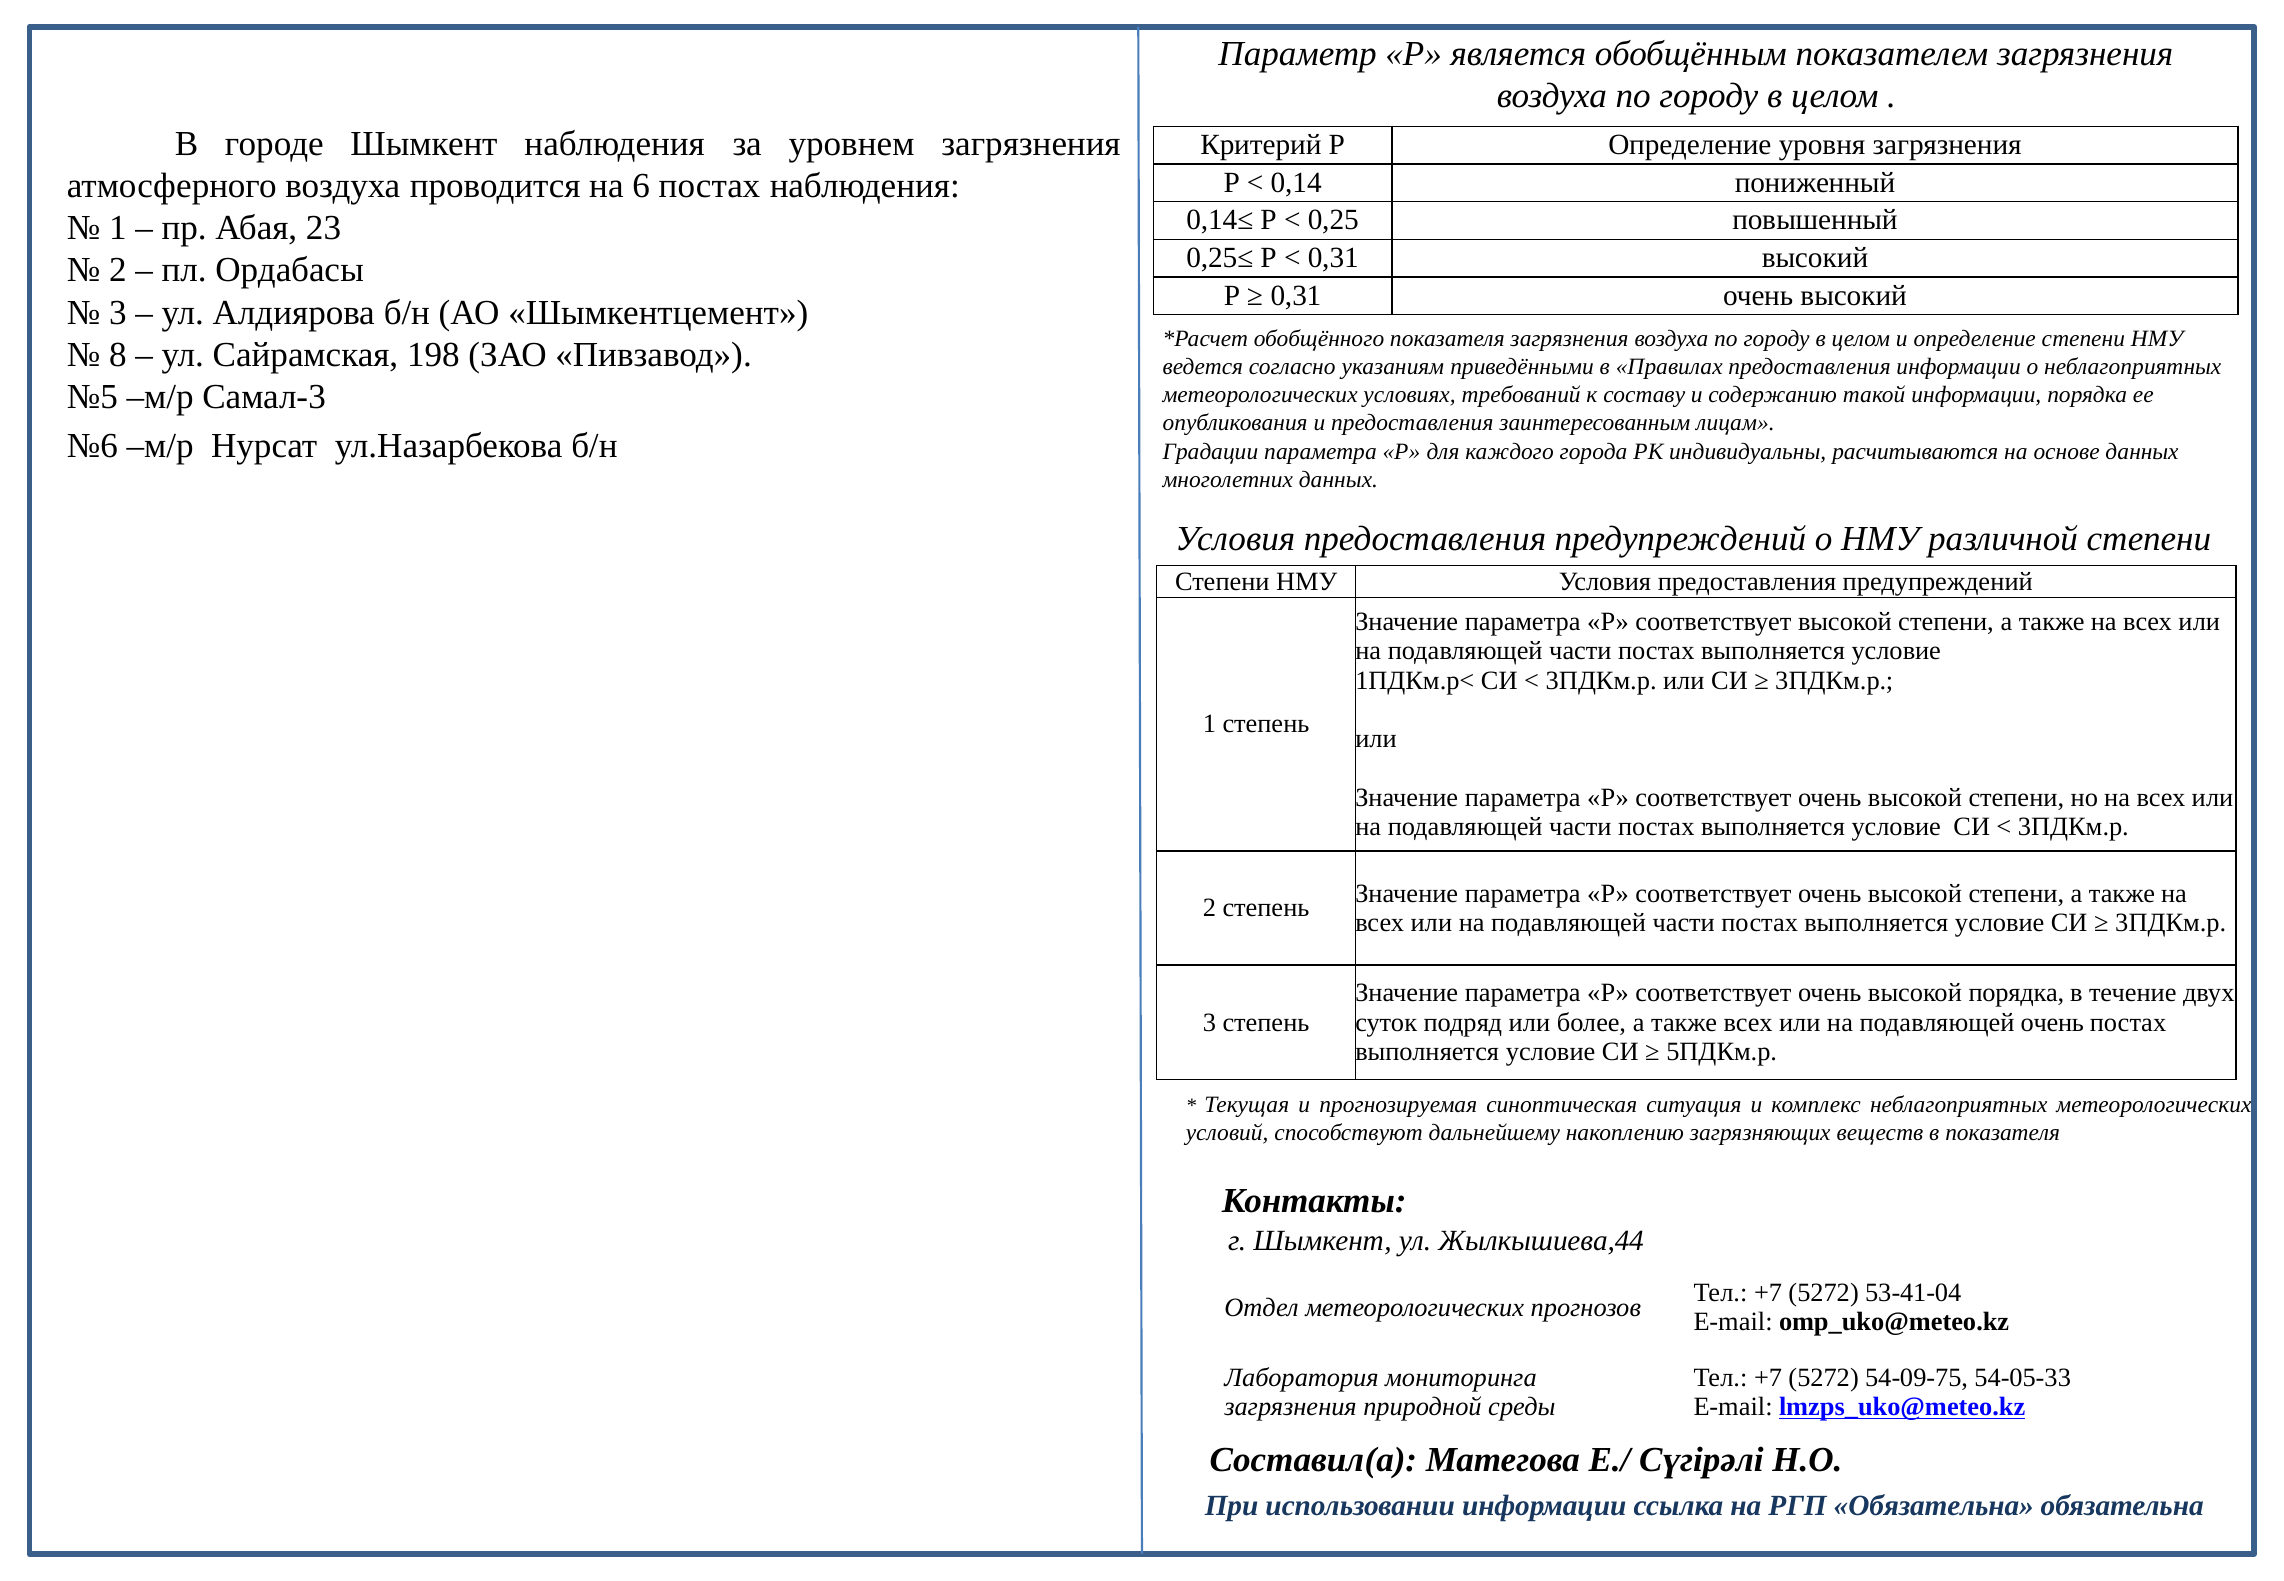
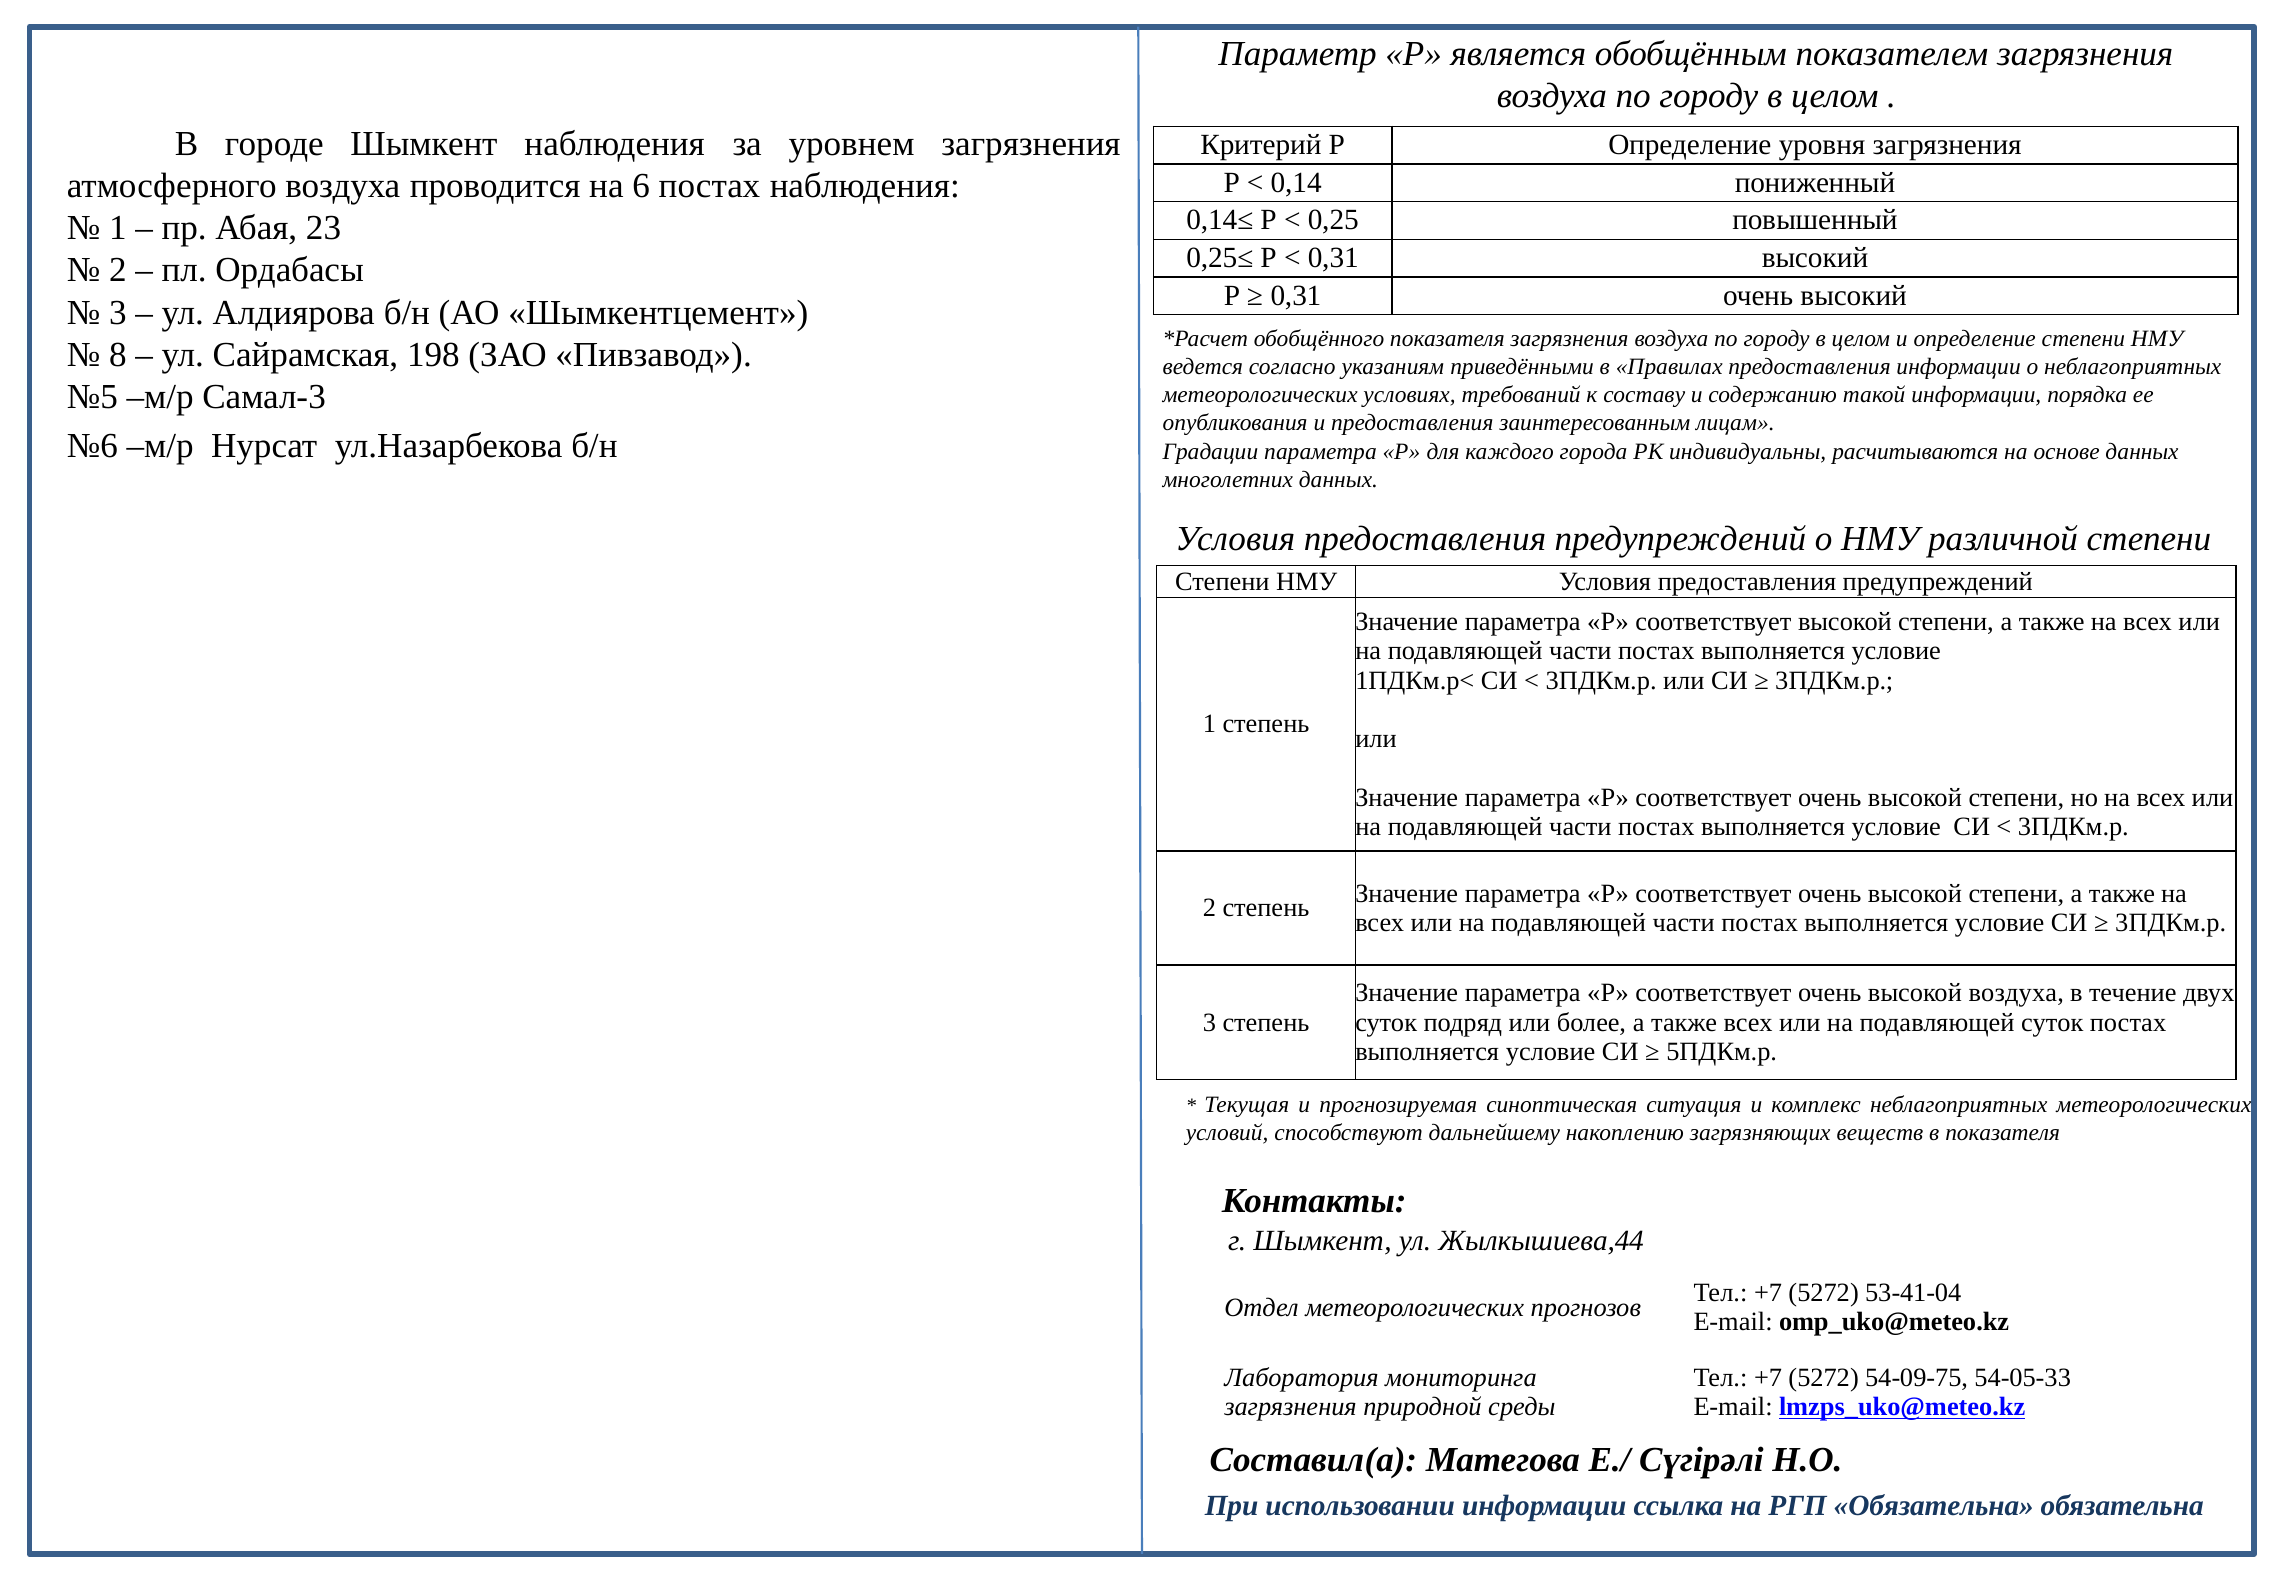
высокой порядка: порядка -> воздуха (2016, 993)
подавляющей очень: очень -> суток (2052, 1023)
